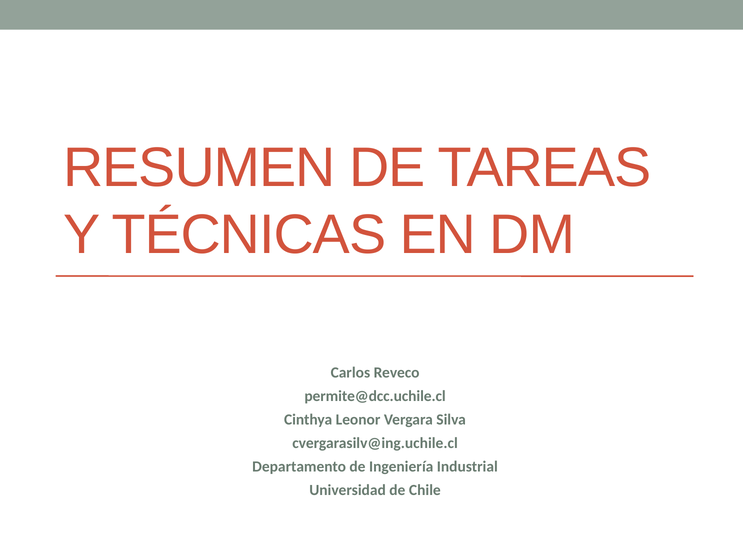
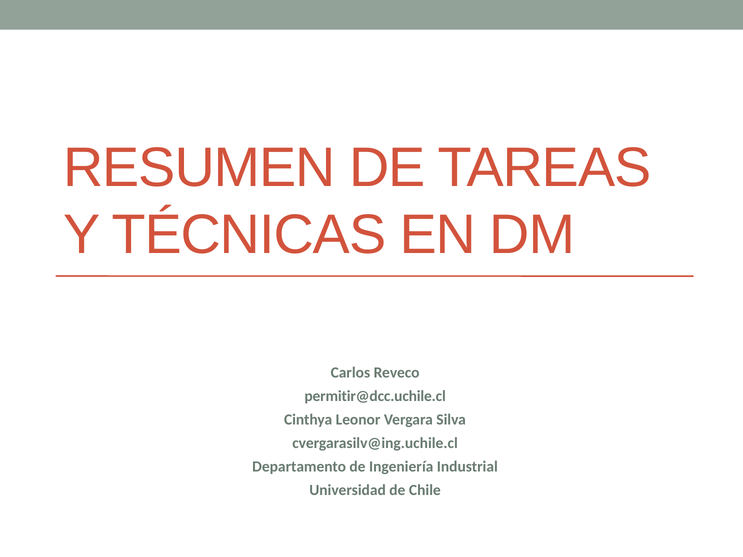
permite@dcc.uchile.cl: permite@dcc.uchile.cl -> permitir@dcc.uchile.cl (375, 396)
